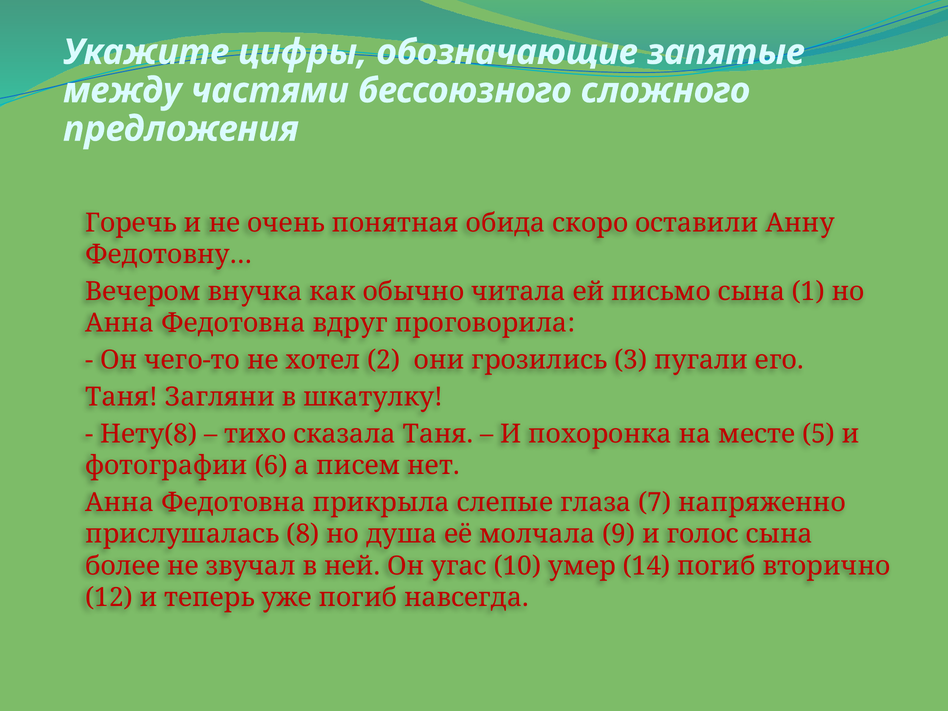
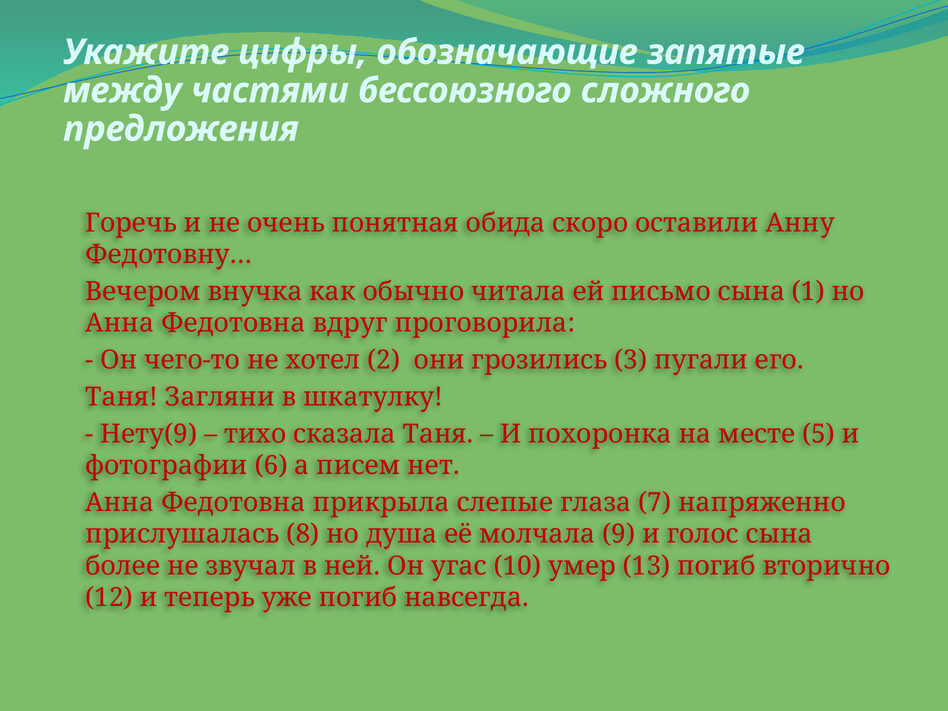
Нету(8: Нету(8 -> Нету(9 (149, 434)
14: 14 -> 13 (647, 566)
